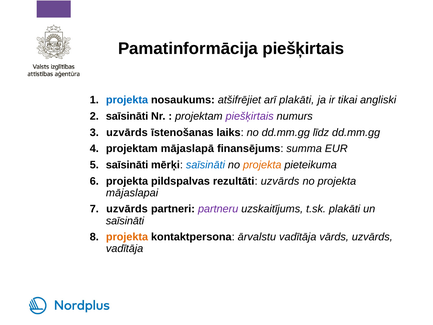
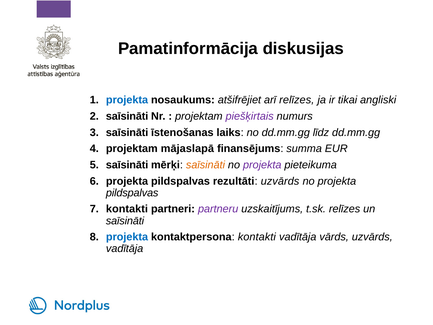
Pamatinformācija piešķirtais: piešķirtais -> diskusijas (303, 49)
arī plakāti: plakāti -> relīzes (297, 100)
uzvārds: uzvārds -> saīsināti (127, 132)
saīsināti colour: blue -> orange (205, 165)
projekta colour: orange -> purple (262, 165)
mājaslapai: mājaslapai -> pildspalvas (132, 193)
uzvārds: uzvārds -> kontakti (127, 209)
t.sk plakāti: plakāti -> relīzes (345, 209)
projekta colour: orange -> blue (127, 237)
kontaktpersona ārvalstu: ārvalstu -> kontakti (257, 237)
